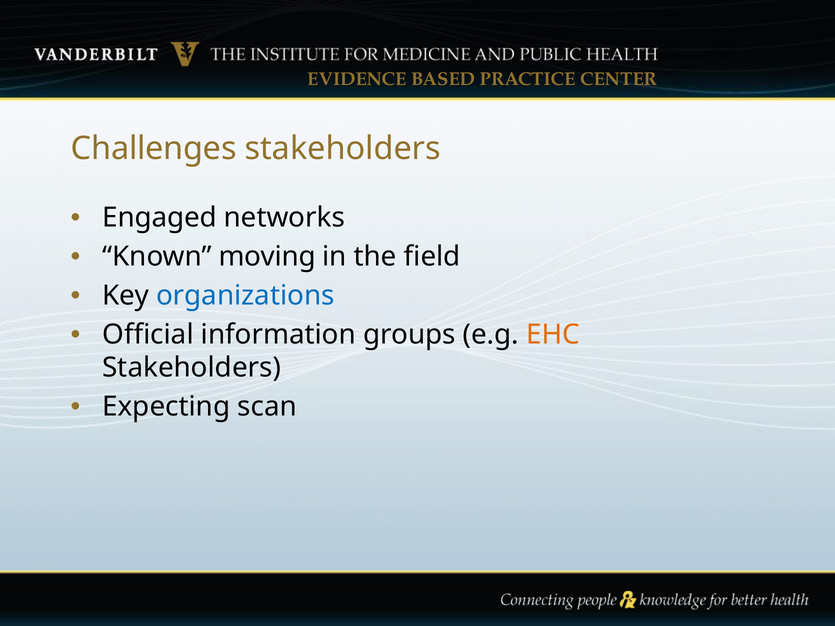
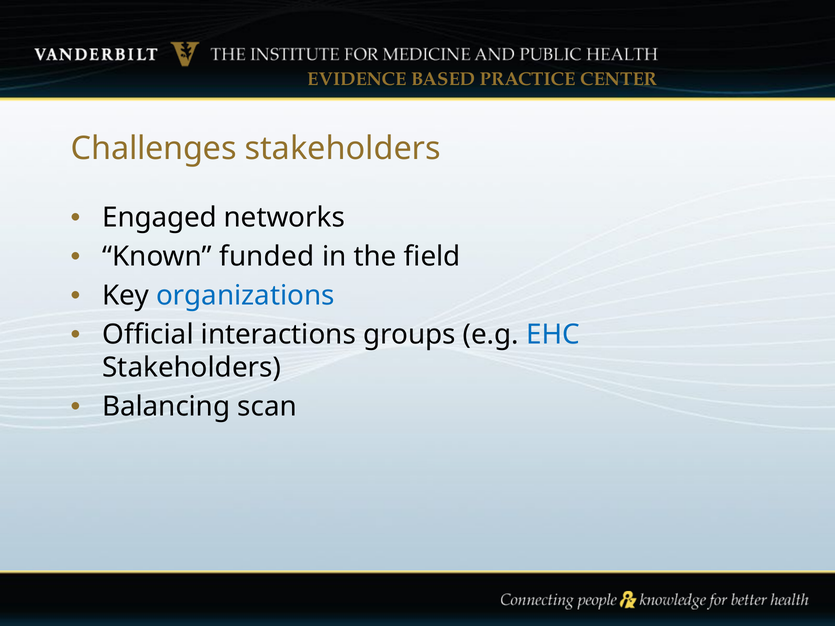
moving: moving -> funded (267, 257)
information: information -> interactions (278, 335)
EHC colour: orange -> blue (553, 335)
Expecting: Expecting -> Balancing (166, 407)
